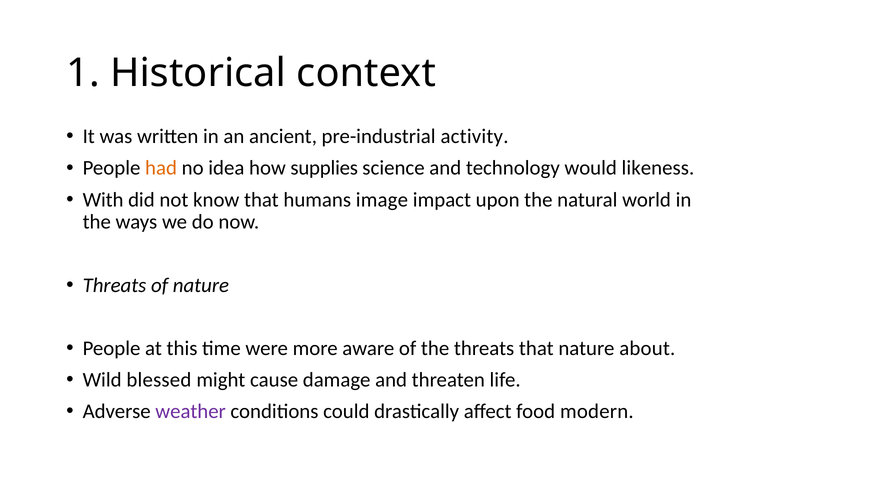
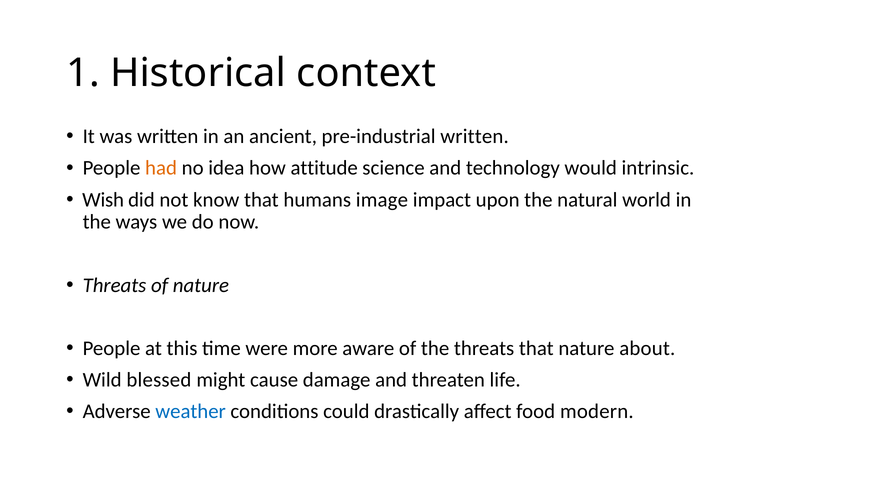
pre-industrial activity: activity -> written (475, 137)
supplies: supplies -> attitude (324, 168)
likeness: likeness -> intrinsic (658, 168)
With: With -> Wish (103, 200)
weather colour: purple -> blue (191, 412)
